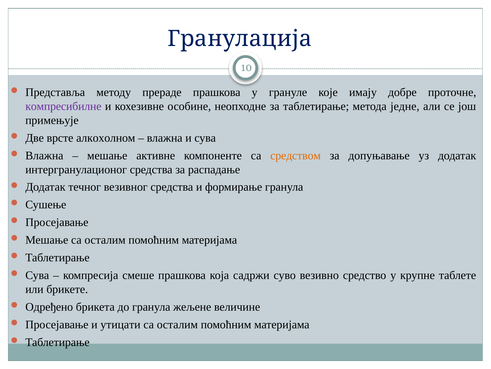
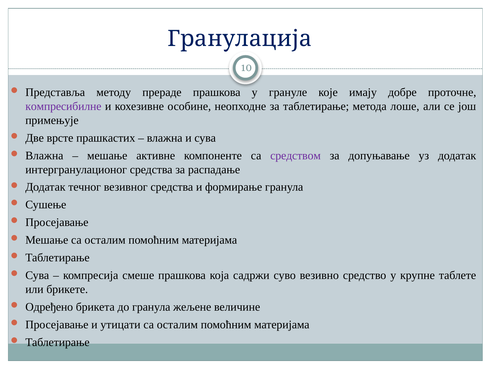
једне: једне -> лоше (405, 106)
алкохолном: алкохолном -> прашкастих (106, 138)
средством colour: orange -> purple (296, 155)
